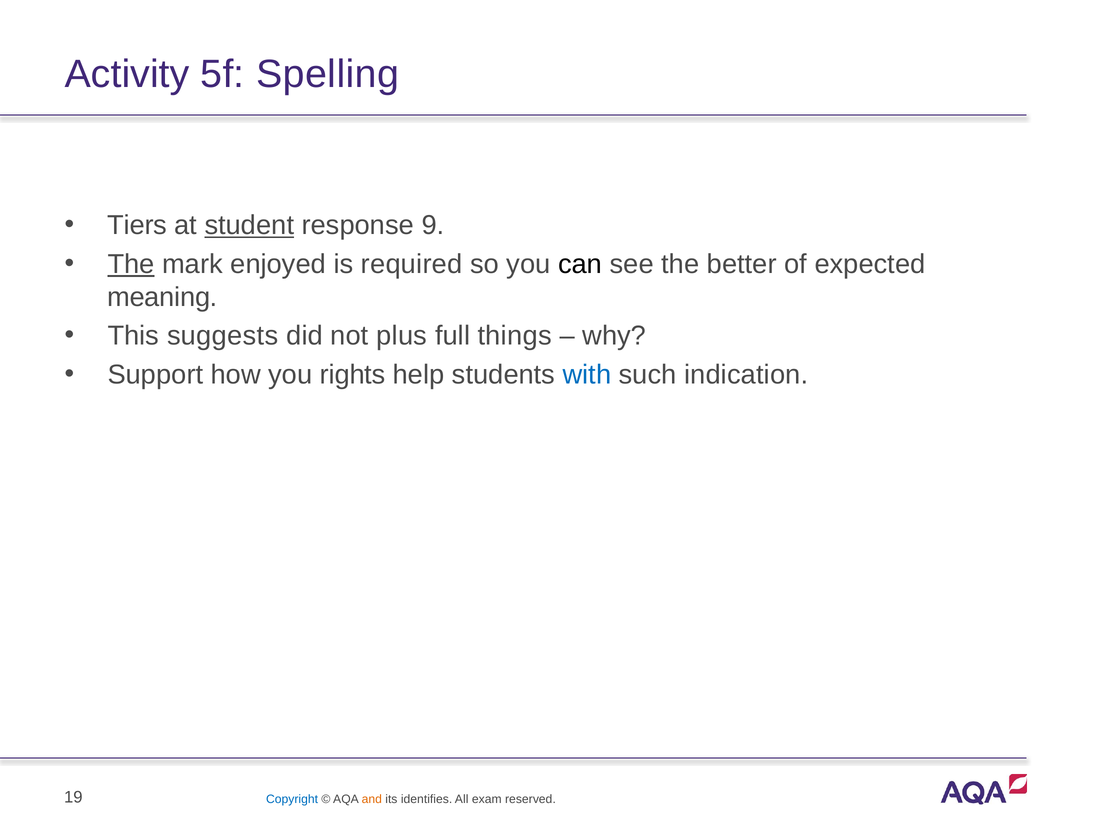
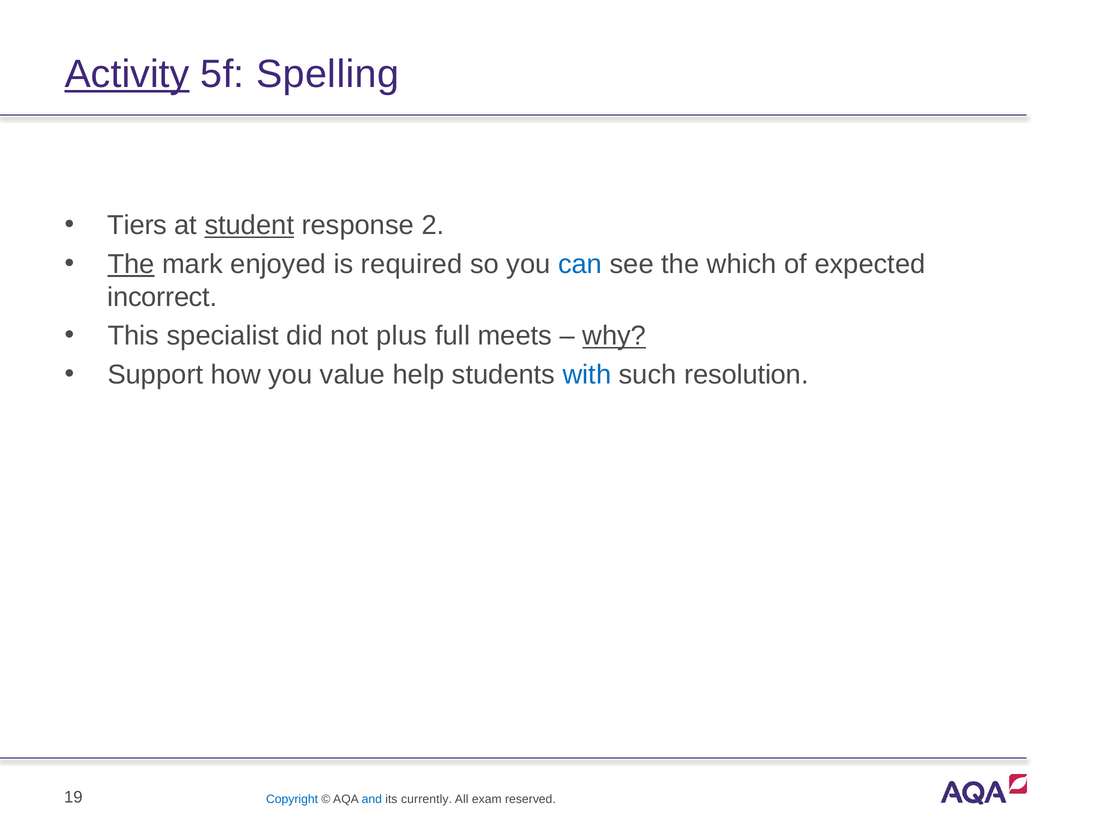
Activity underline: none -> present (127, 74)
9: 9 -> 2 (433, 225)
can colour: black -> blue (580, 264)
better: better -> which (742, 264)
meaning: meaning -> incorrect (162, 297)
suggests: suggests -> specialist (223, 336)
things: things -> meets (515, 336)
why underline: none -> present (614, 336)
rights: rights -> value (353, 375)
indication: indication -> resolution (746, 375)
and colour: orange -> blue (372, 799)
identifies: identifies -> currently (427, 799)
